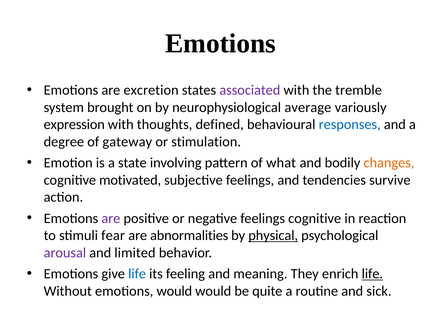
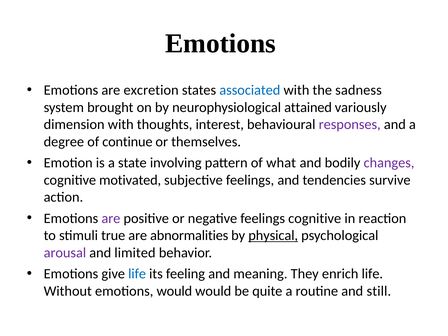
associated colour: purple -> blue (250, 90)
tremble: tremble -> sadness (359, 90)
average: average -> attained (308, 107)
expression: expression -> dimension (74, 125)
defined: defined -> interest (220, 125)
responses colour: blue -> purple (350, 125)
gateway: gateway -> continue (127, 142)
stimulation: stimulation -> themselves (206, 142)
changes colour: orange -> purple (389, 163)
fear: fear -> true (113, 235)
life underline: present -> none (372, 274)
sick: sick -> still (379, 291)
